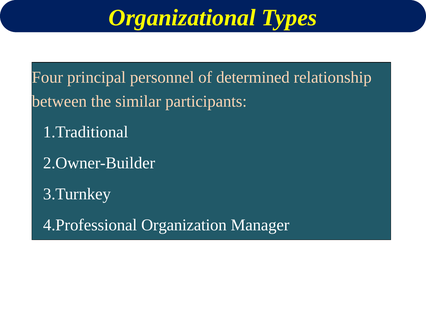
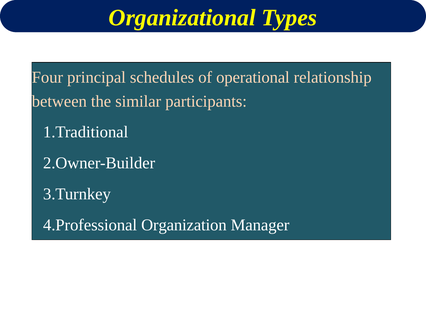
personnel: personnel -> schedules (162, 78)
determined: determined -> operational (253, 78)
